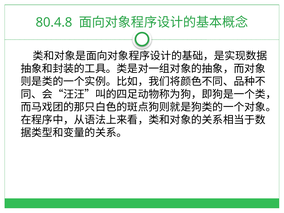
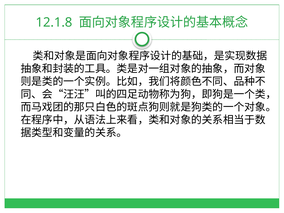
80.4.8: 80.4.8 -> 12.1.8 (54, 22)
